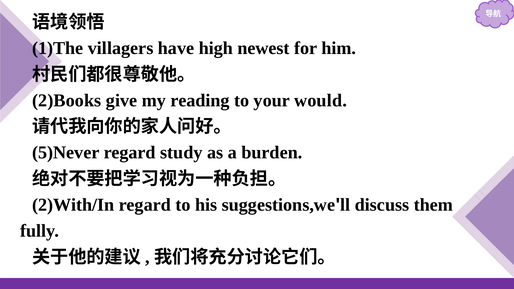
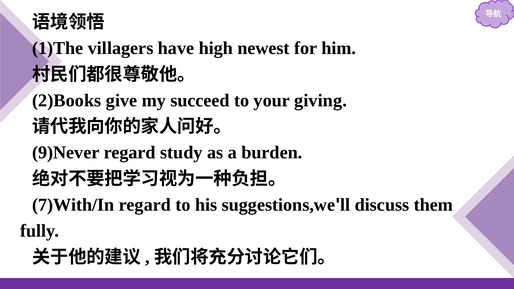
reading: reading -> succeed (200, 100)
would: would -> giving (321, 100)
5)Never: 5)Never -> 9)Never (66, 153)
2)With/In: 2)With/In -> 7)With/In (73, 205)
